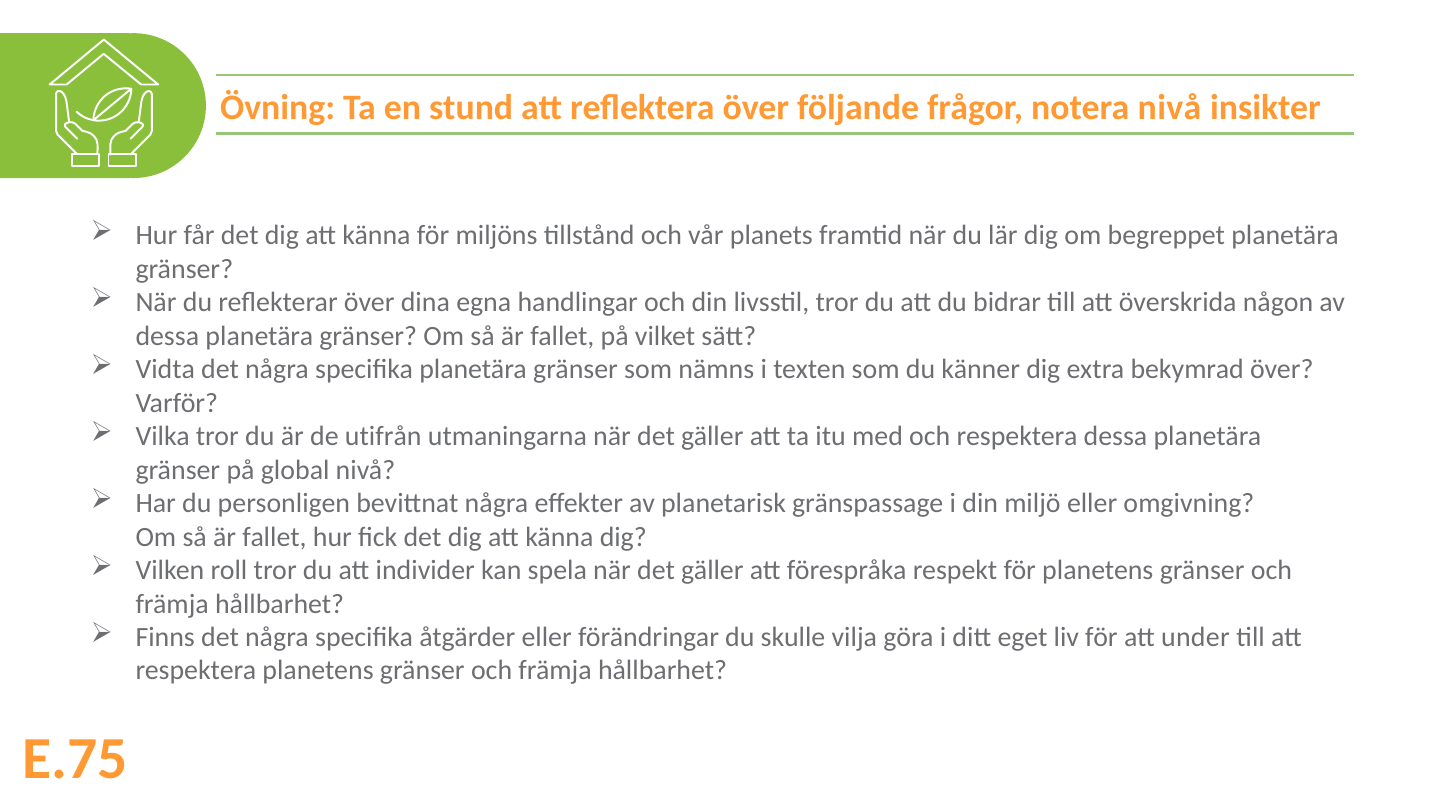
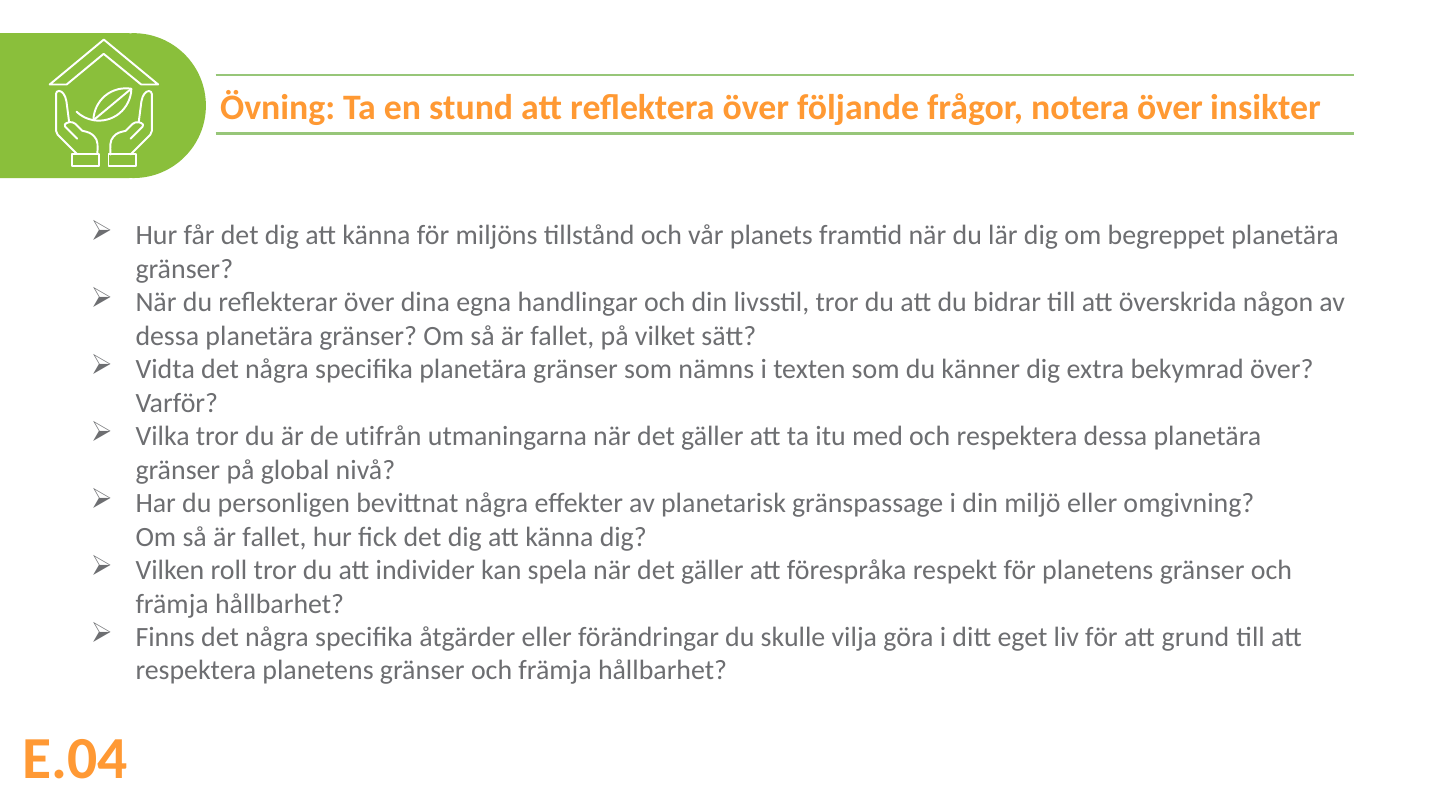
notera nivå: nivå -> över (1170, 107)
under: under -> grund (1195, 637)
E.75: E.75 -> E.04 (75, 758)
